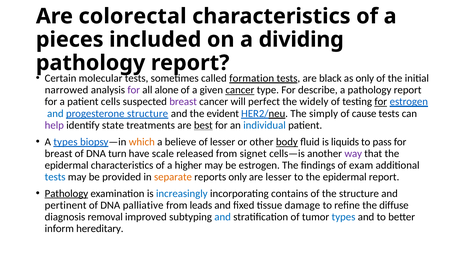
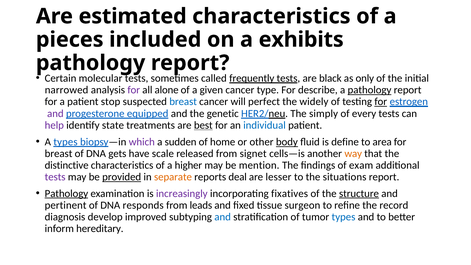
colorectal: colorectal -> estimated (133, 16)
dividing: dividing -> exhibits (301, 40)
formation: formation -> frequently (252, 78)
cancer underline: present -> none (240, 90)
pathology underline: none -> present (370, 90)
cells: cells -> stop (111, 102)
breast colour: purple -> blue (183, 102)
and colour: blue -> purple (55, 113)
progesterone structure: structure -> equipped (148, 113)
evident: evident -> genetic (223, 113)
cause: cause -> every (364, 113)
which colour: orange -> purple (142, 142)
believe: believe -> sudden (181, 142)
of lesser: lesser -> home (223, 142)
liquids: liquids -> define (345, 142)
pass: pass -> area (382, 142)
turn: turn -> gets (117, 154)
way colour: purple -> orange (353, 154)
epidermal: epidermal -> distinctive (67, 165)
be estrogen: estrogen -> mention (259, 165)
tests colour: blue -> purple (55, 177)
provided underline: none -> present (122, 177)
reports only: only -> deal (238, 177)
to the epidermal: epidermal -> situations (345, 177)
increasingly colour: blue -> purple (182, 193)
contains: contains -> fixatives (290, 193)
structure underline: none -> present (359, 193)
palliative: palliative -> responds (143, 205)
damage: damage -> surgeon (302, 205)
diffuse: diffuse -> record (394, 205)
removal: removal -> develop (105, 217)
